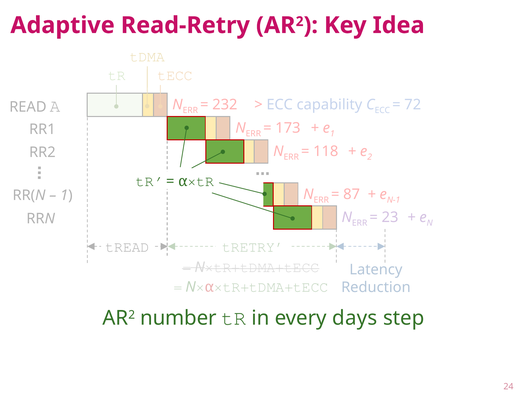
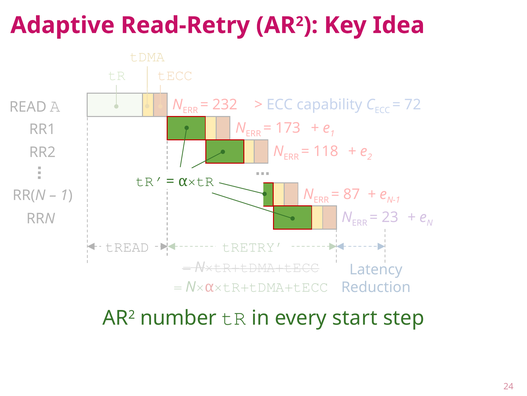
days: days -> start (355, 317)
